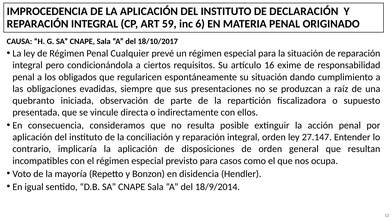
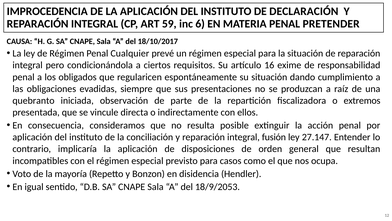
ORIGINADO: ORIGINADO -> PRETENDER (331, 24)
supuesto: supuesto -> extremos (362, 100)
integral orden: orden -> fusión (274, 137)
18/9/2014: 18/9/2014 -> 18/9/2053 (217, 186)
